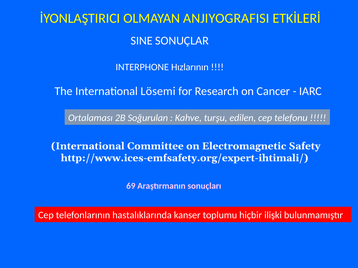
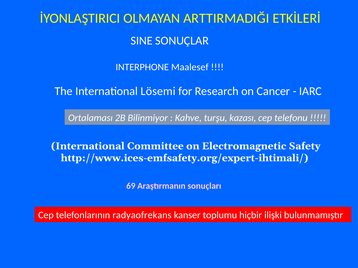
ANJIYOGRAFISI: ANJIYOGRAFISI -> ARTTIRMADIĞI (226, 18)
Hızlarının: Hızlarının -> Maalesef (190, 67)
Soğurulan: Soğurulan -> Bilinmiyor (148, 118)
edilen: edilen -> kazası (243, 118)
hastalıklarında: hastalıklarında -> radyaofrekans (142, 216)
